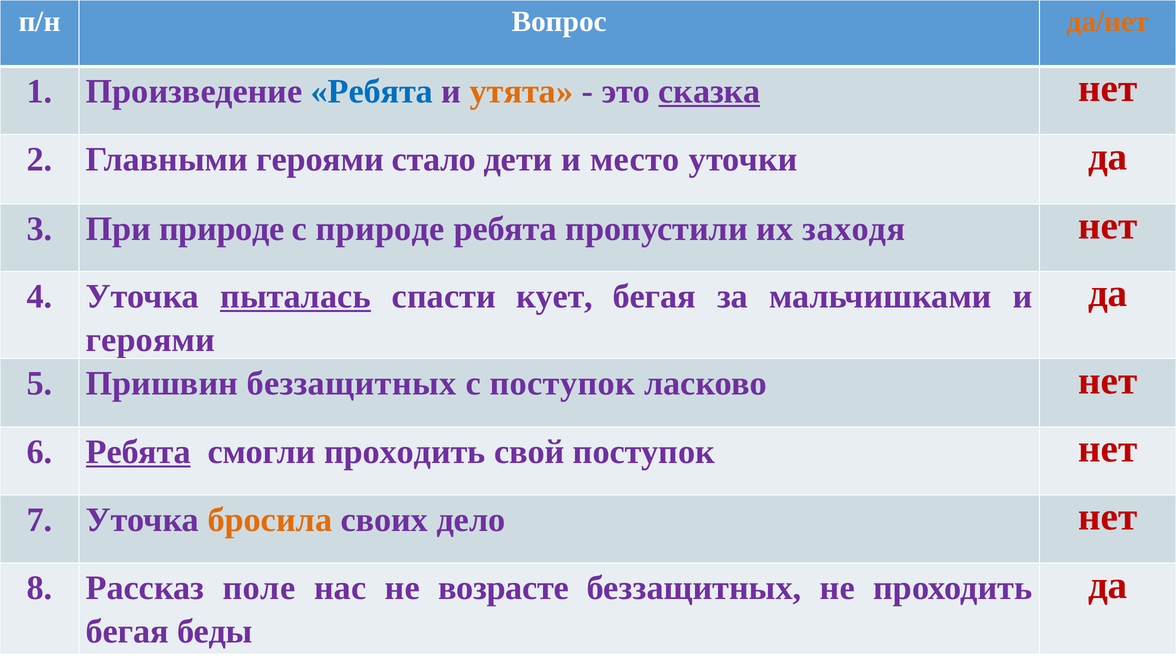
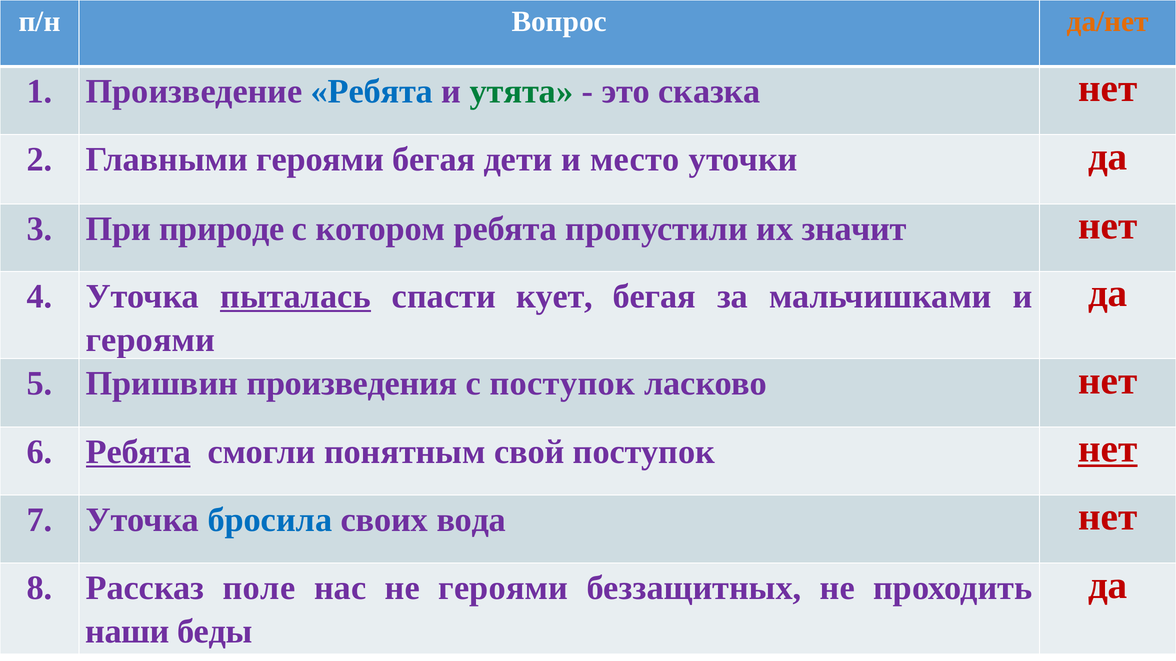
утята colour: orange -> green (521, 91)
сказка underline: present -> none (709, 91)
героями стало: стало -> бегая (434, 160)
с природе: природе -> котором (380, 229)
заходя: заходя -> значит (854, 229)
Пришвин беззащитных: беззащитных -> произведения (352, 384)
смогли проходить: проходить -> понятным (405, 452)
нет underline: none -> present (1108, 449)
бросила colour: orange -> blue (270, 520)
дело: дело -> вода (471, 520)
не возрасте: возрасте -> героями (503, 589)
бегая: бегая -> наши (127, 632)
